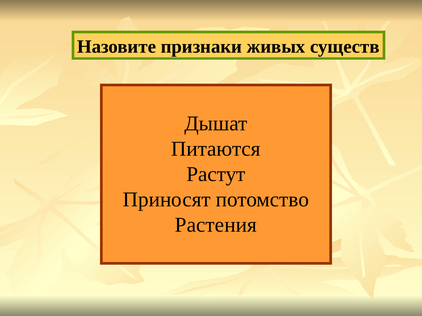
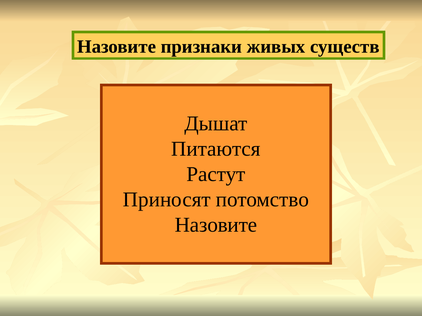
Растения: Растения -> Назовите (216, 225)
